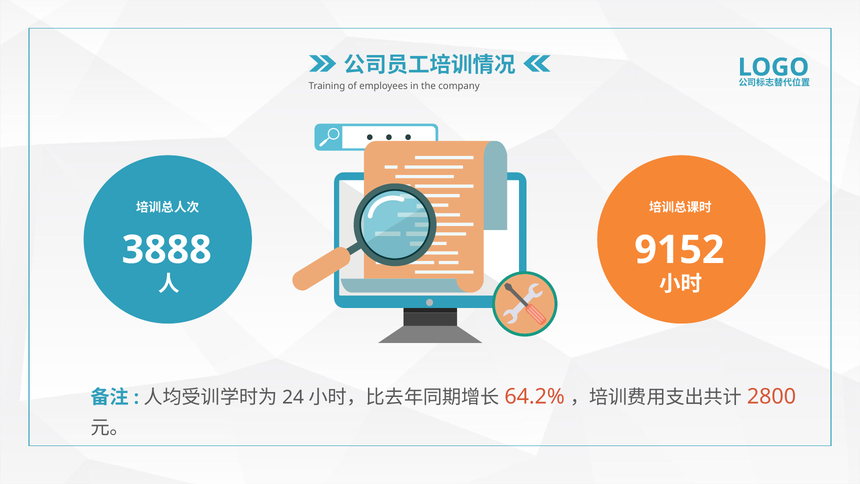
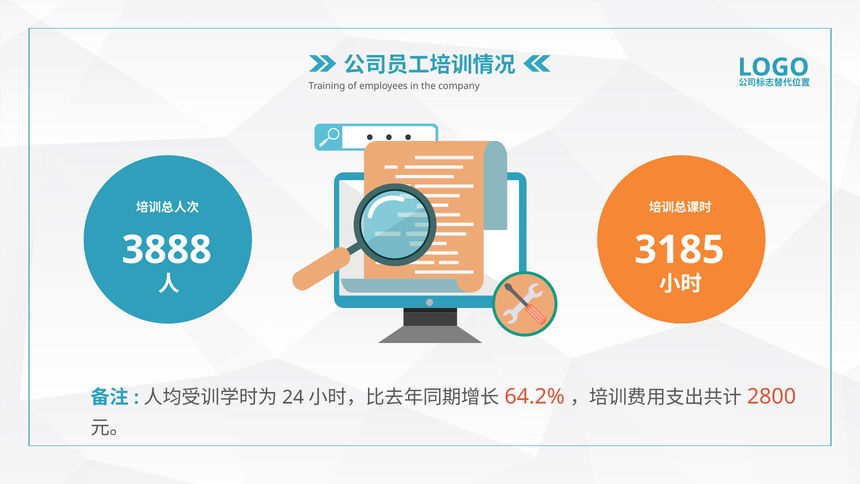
9152: 9152 -> 3185 (679, 250)
